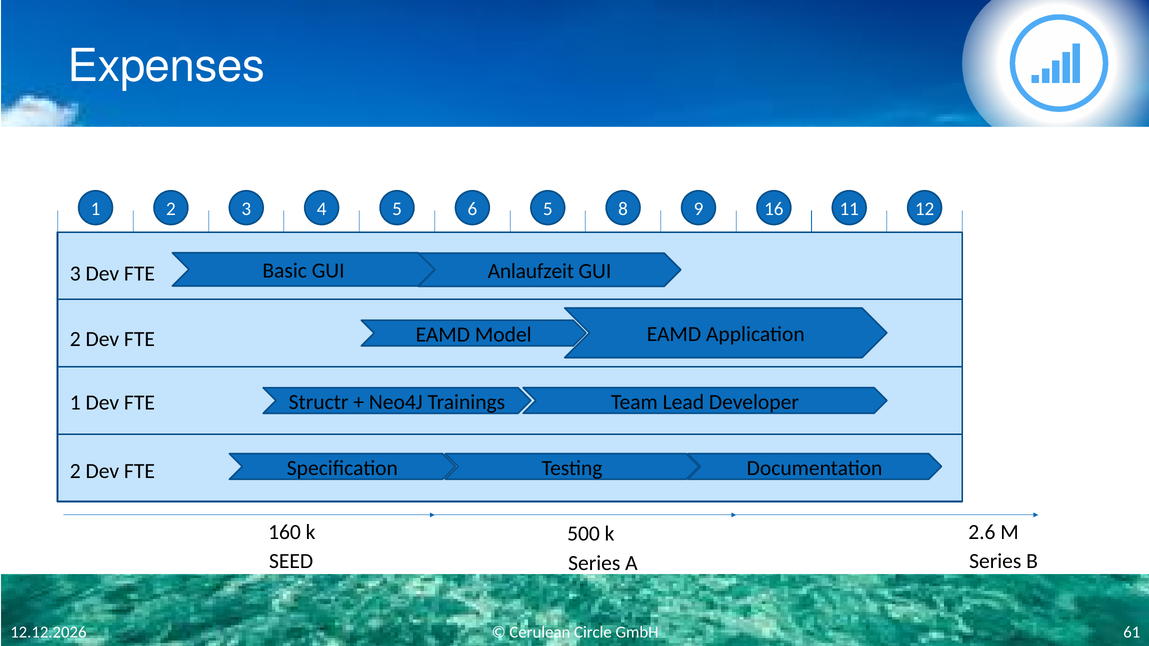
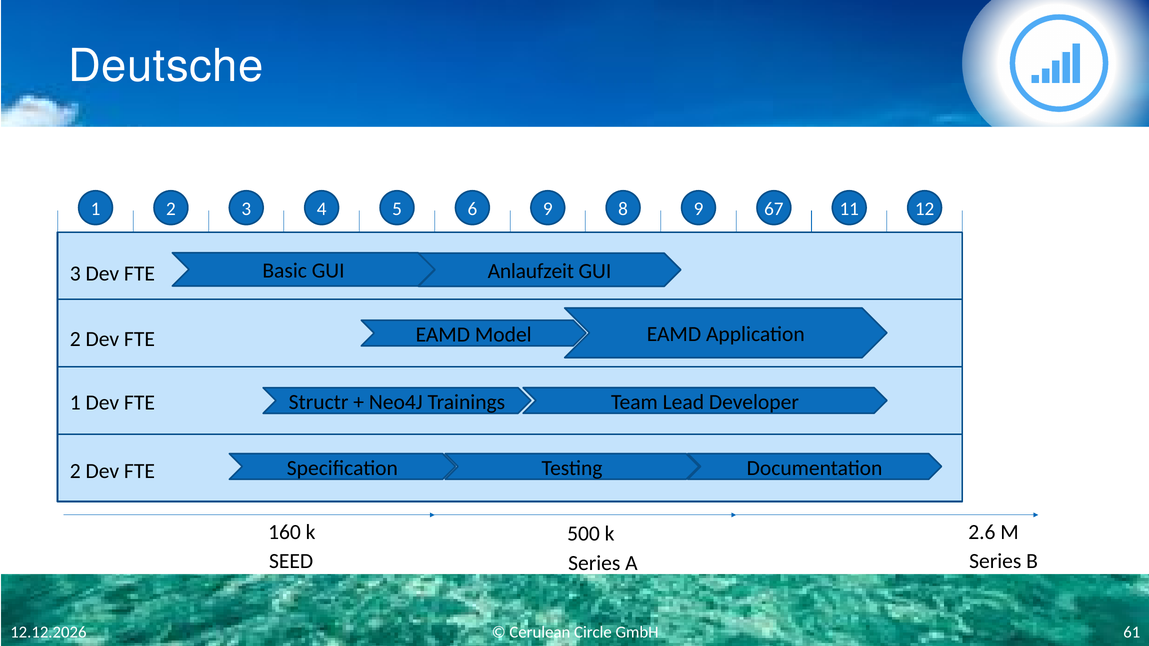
Expenses: Expenses -> Deutsche (166, 66)
6 5: 5 -> 9 (548, 209)
16: 16 -> 67 (774, 209)
